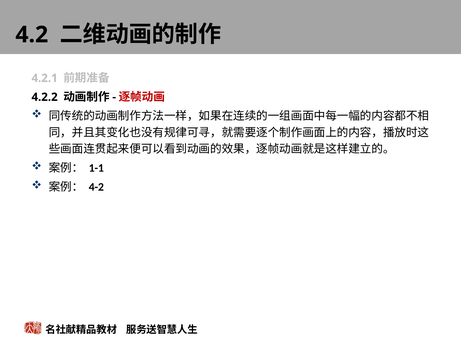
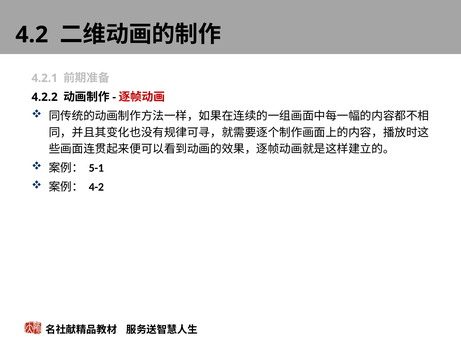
1-1: 1-1 -> 5-1 (96, 168)
